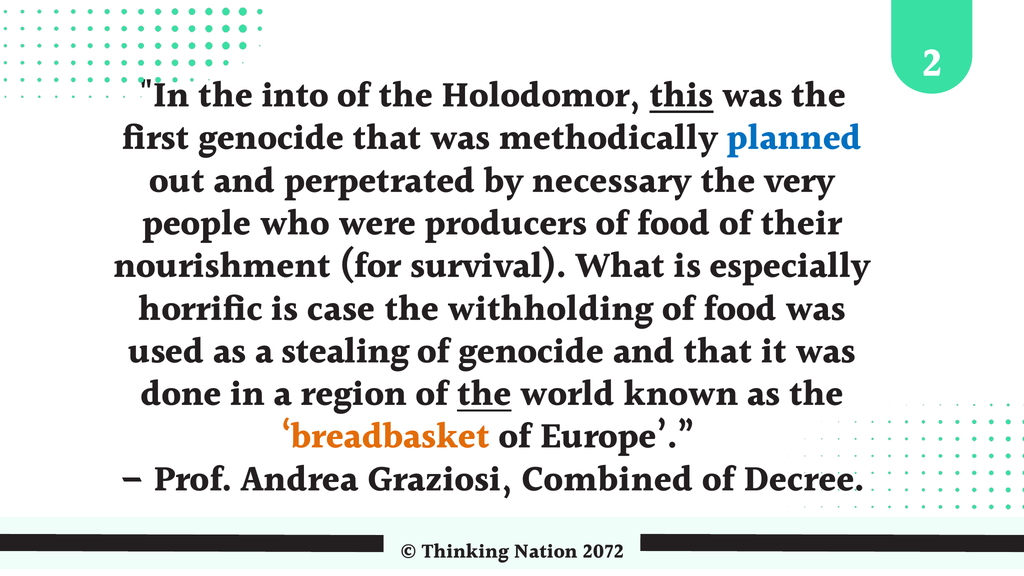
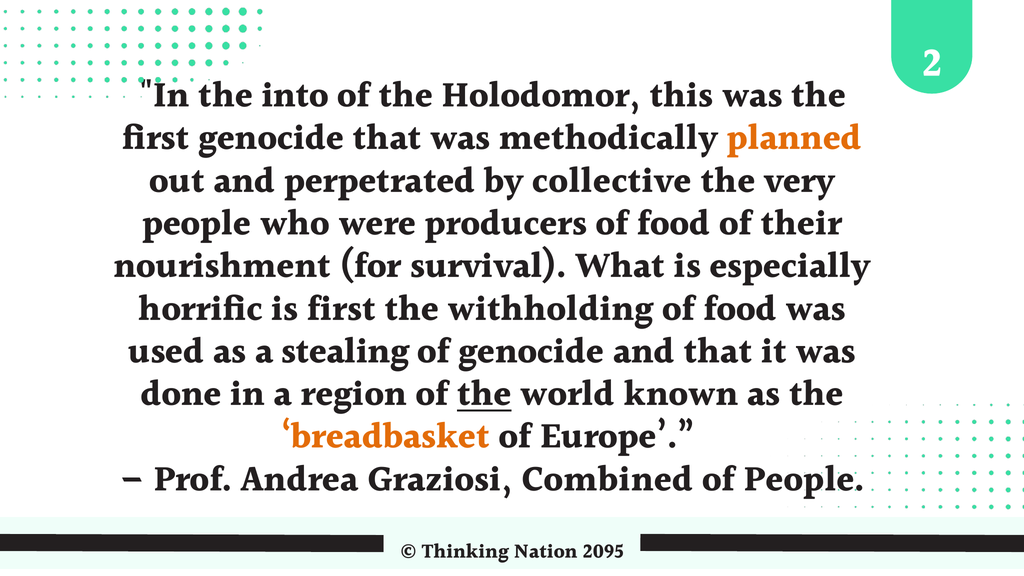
this underline: present -> none (682, 97)
planned colour: blue -> orange (794, 139)
necessary: necessary -> collective (612, 182)
is case: case -> first (341, 310)
of Decree: Decree -> People (804, 480)
2072: 2072 -> 2095 (603, 552)
